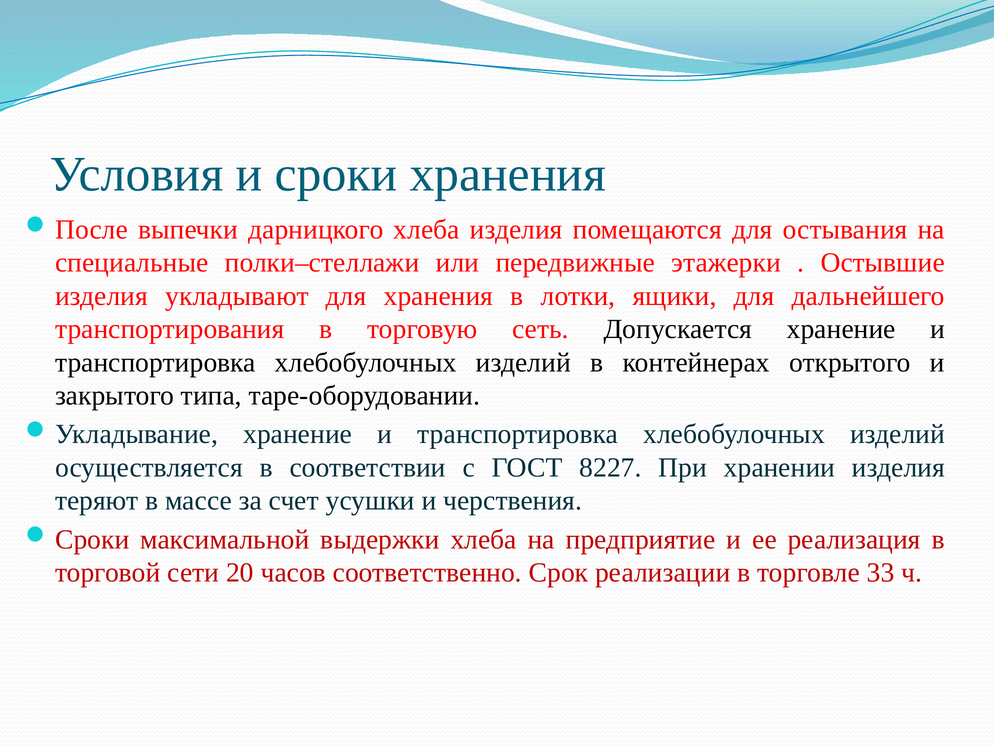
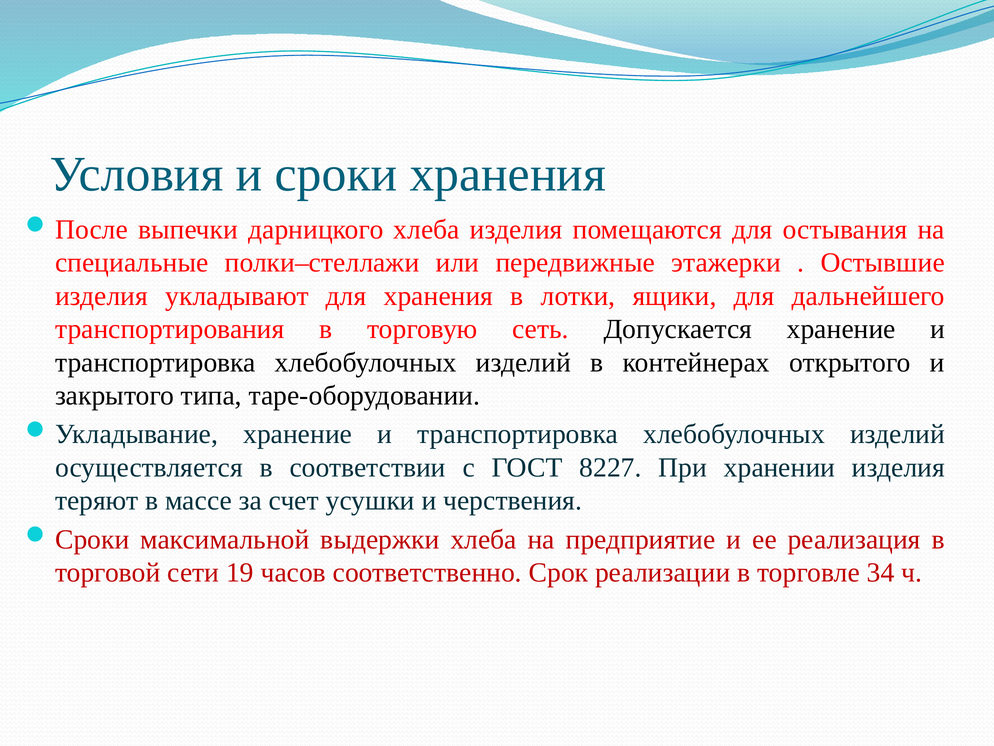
20: 20 -> 19 (240, 572)
33: 33 -> 34 (881, 572)
